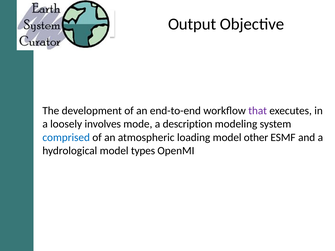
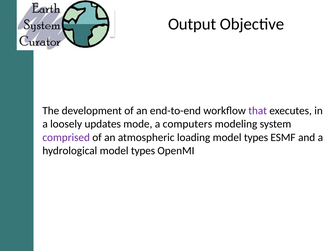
involves: involves -> updates (103, 124)
description: description -> computers (187, 124)
comprised colour: blue -> purple (66, 138)
other: other -> types (256, 138)
